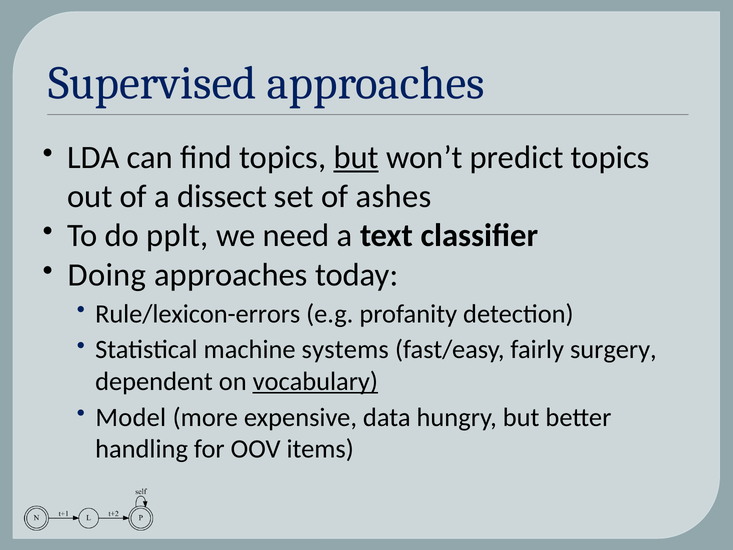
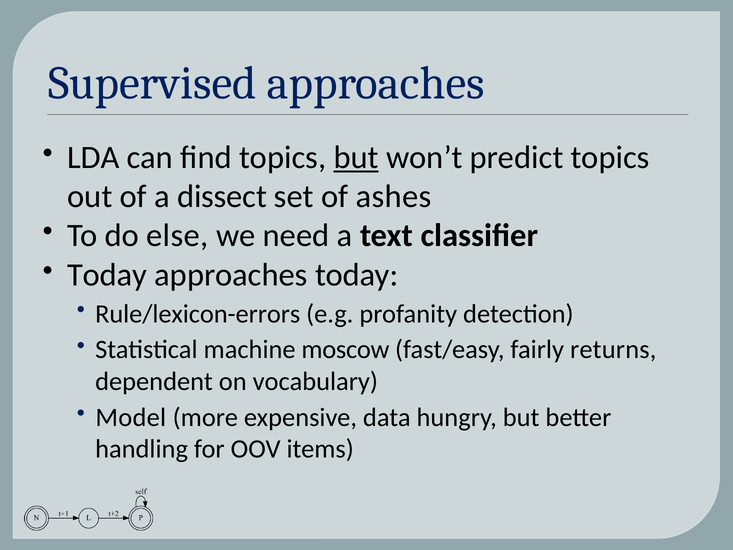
pplt: pplt -> else (177, 236)
Doing: Doing -> Today (107, 275)
systems: systems -> moscow (345, 350)
surgery: surgery -> returns (613, 350)
vocabulary underline: present -> none (315, 381)
